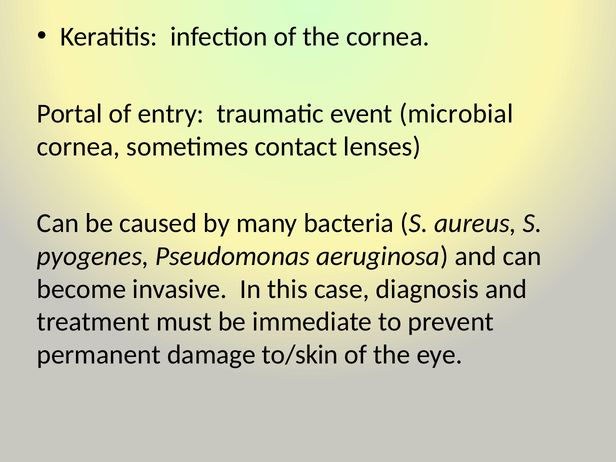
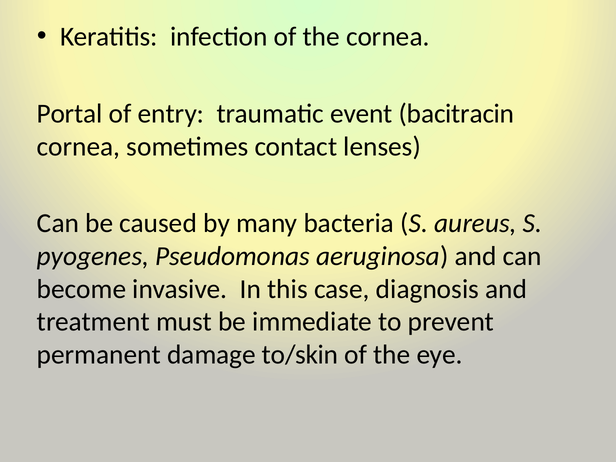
microbial: microbial -> bacitracin (457, 114)
